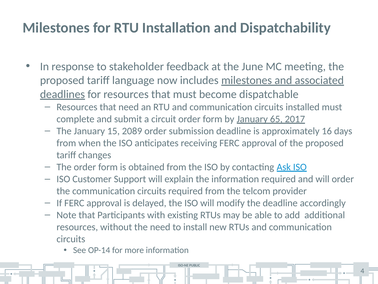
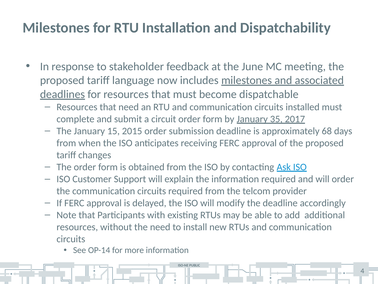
65: 65 -> 35 (276, 119)
2089: 2089 -> 2015 (132, 131)
16: 16 -> 68 (327, 131)
